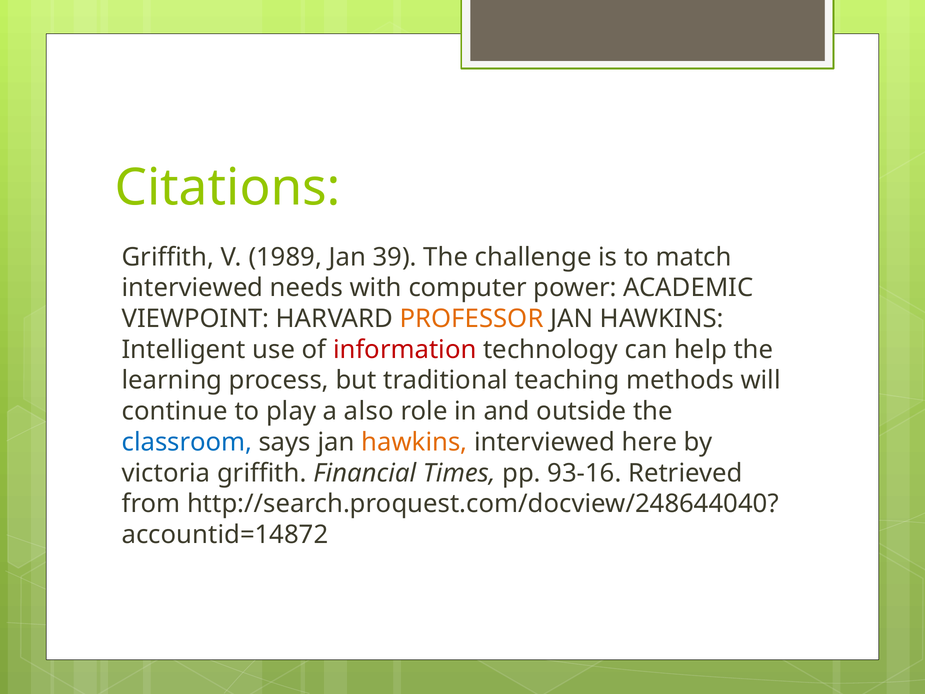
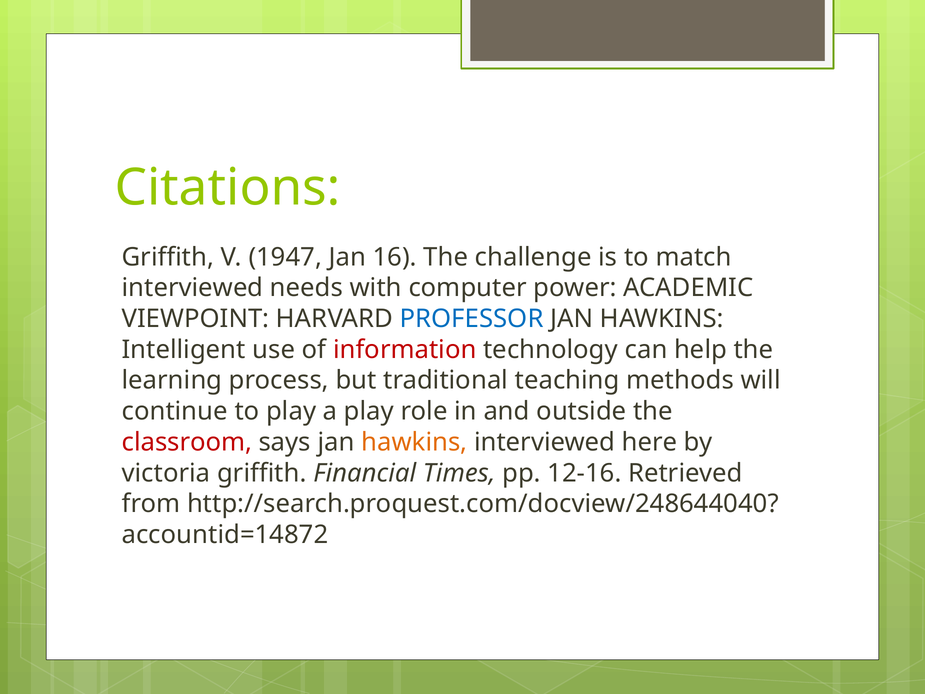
1989: 1989 -> 1947 (285, 257)
39: 39 -> 16 (395, 257)
PROFESSOR colour: orange -> blue (472, 319)
a also: also -> play (369, 411)
classroom colour: blue -> red (187, 442)
93-16: 93-16 -> 12-16 (584, 473)
